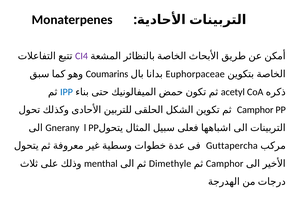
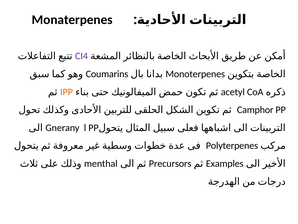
Euphorpaceae: Euphorpaceae -> Monoterpenes (195, 74)
IPP colour: blue -> orange (66, 92)
Guttapercha: Guttapercha -> Polyterpenes (232, 145)
Dimethyle: Dimethyle -> Precursors (170, 163)
Camphor: Camphor -> Examples (225, 163)
